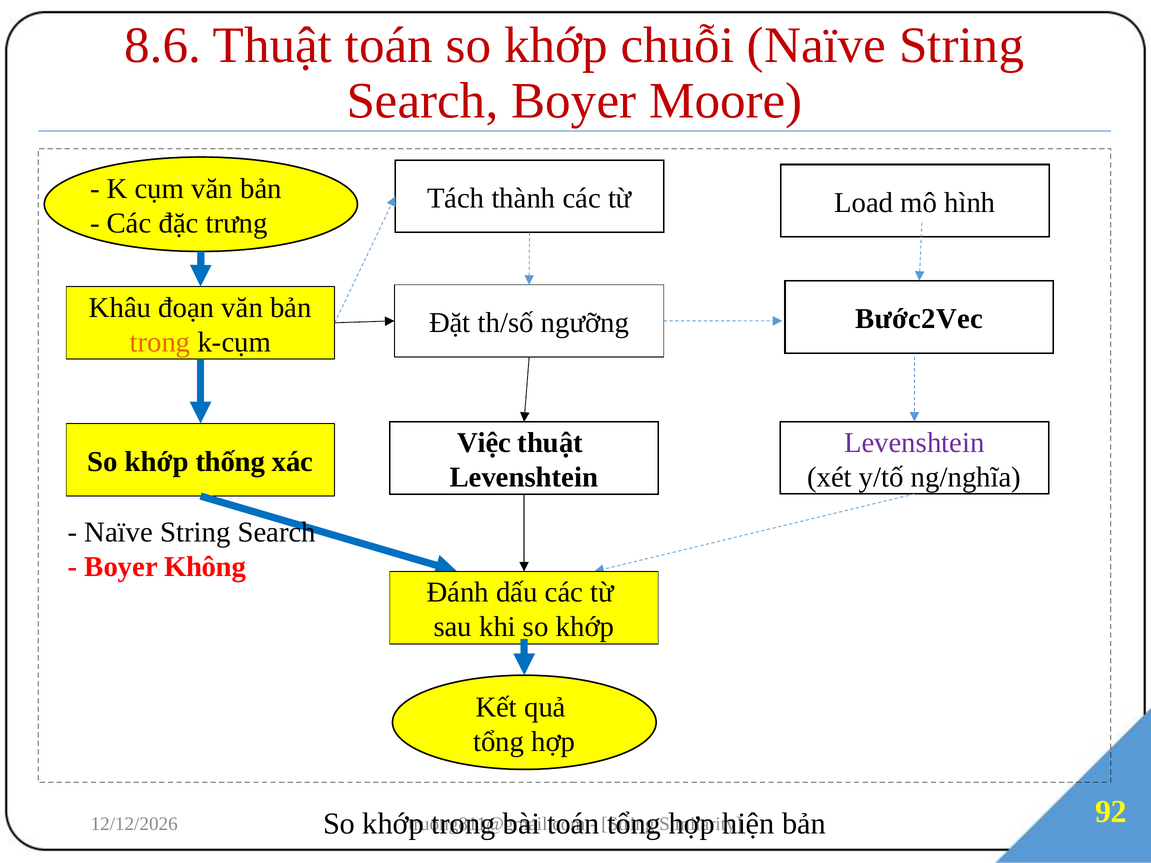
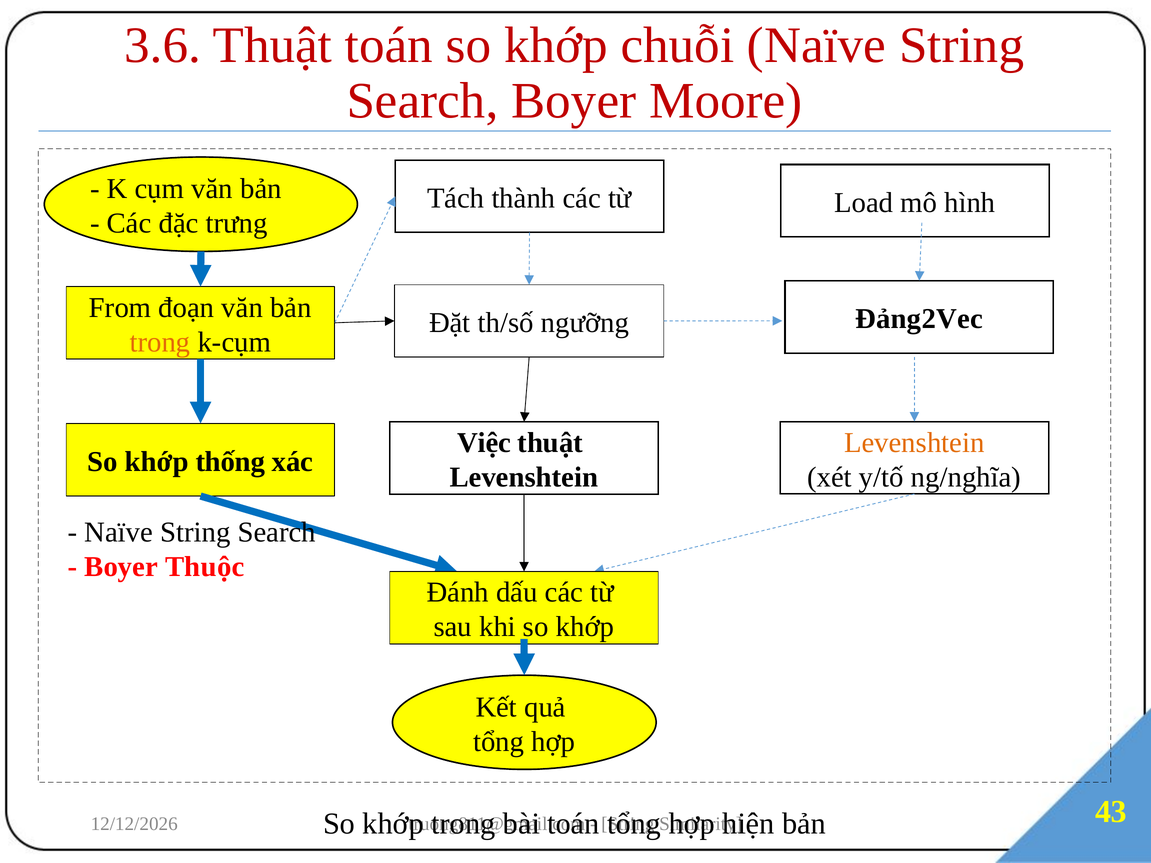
8.6: 8.6 -> 3.6 (163, 45)
Khâu: Khâu -> From (120, 308)
Bước2Vec: Bước2Vec -> Đảng2Vec (919, 319)
Levenshtein colour: purple -> orange (914, 443)
Không: Không -> Thuộc (205, 567)
92: 92 -> 43 (1111, 812)
